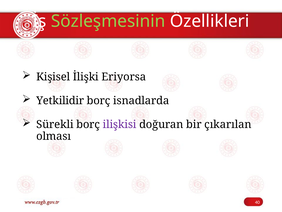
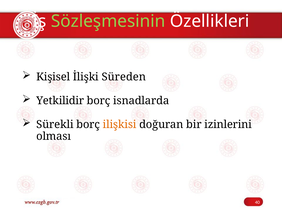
Eriyorsa: Eriyorsa -> Süreden (124, 77)
ilişkisi colour: purple -> orange (120, 124)
çıkarılan: çıkarılan -> izinlerini (228, 124)
